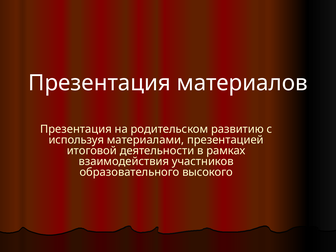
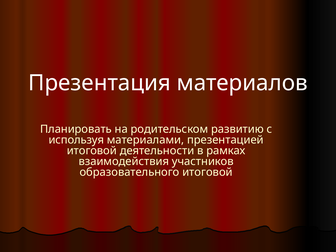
Презентация: Презентация -> Планировать (76, 129)
образовательного высокого: высокого -> итоговой (207, 172)
